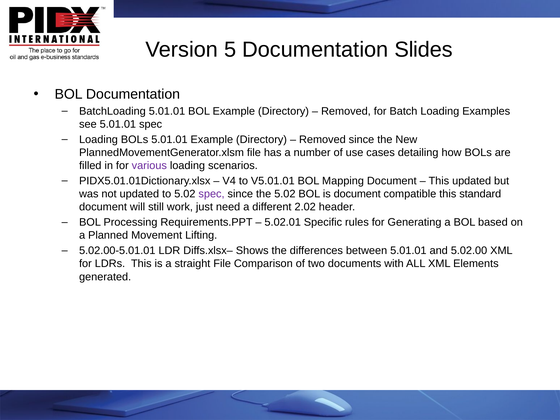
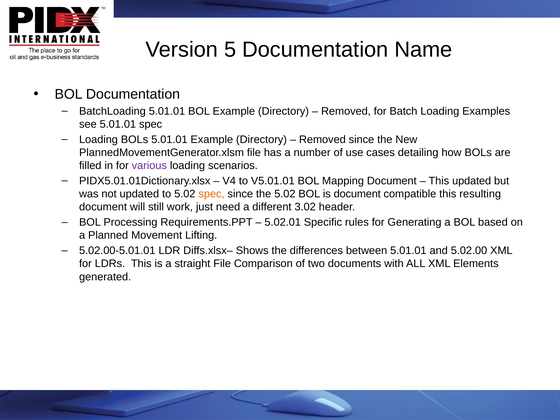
Slides: Slides -> Name (423, 50)
spec colour: purple -> orange (212, 194)
standard: standard -> resulting (480, 194)
2.02: 2.02 -> 3.02 (305, 207)
